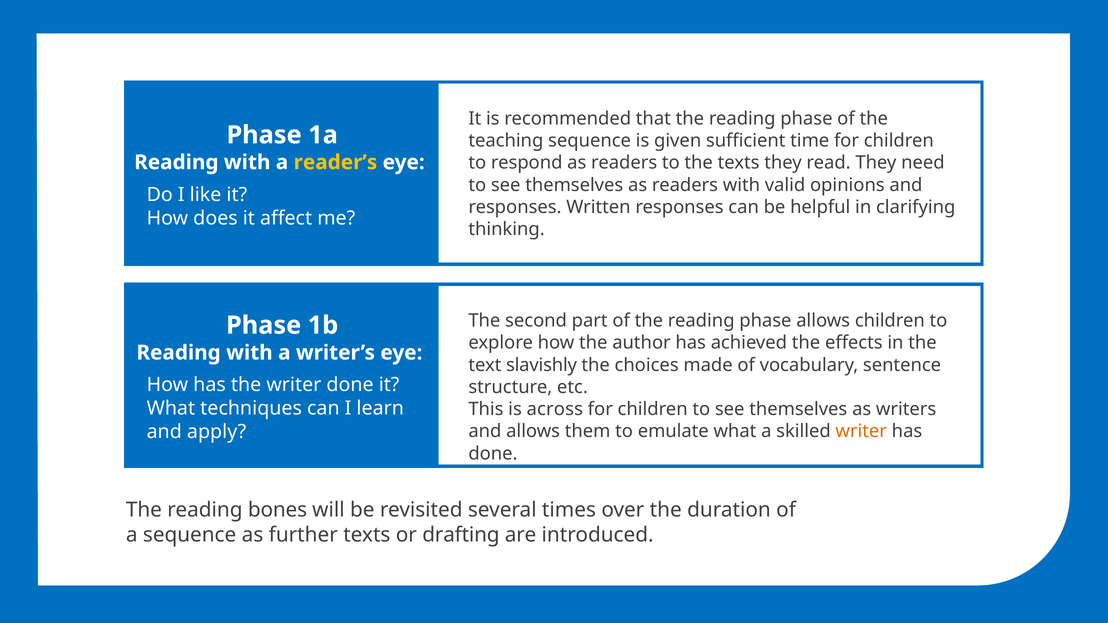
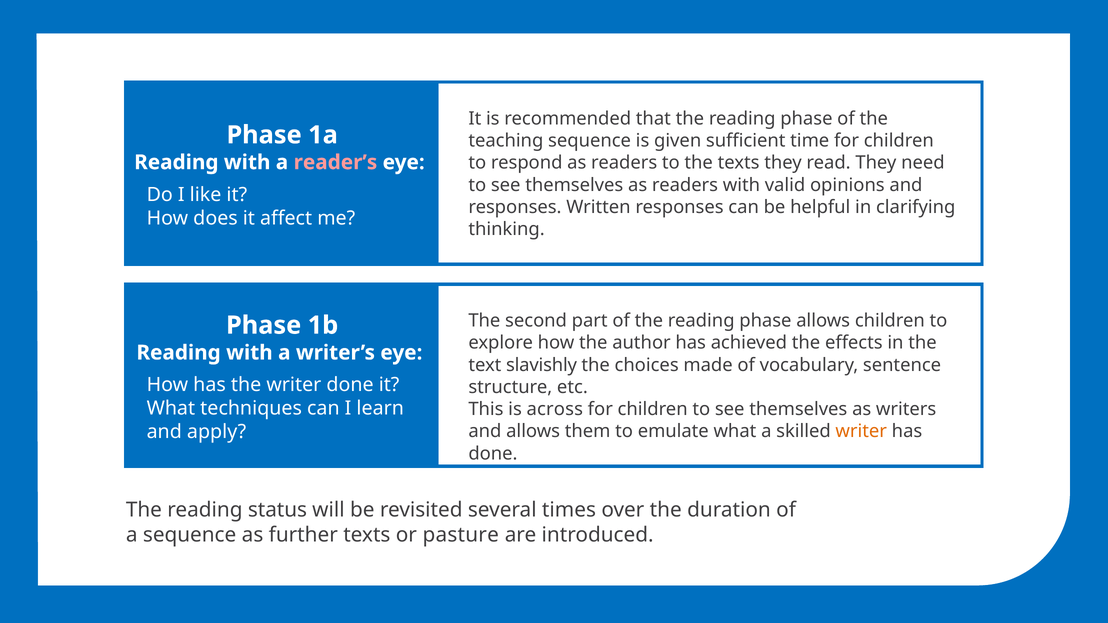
reader’s colour: yellow -> pink (335, 162)
bones: bones -> status (277, 510)
drafting: drafting -> pasture (461, 535)
